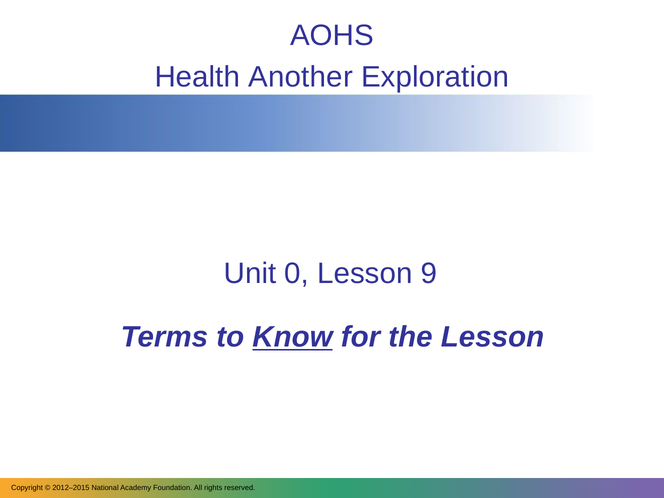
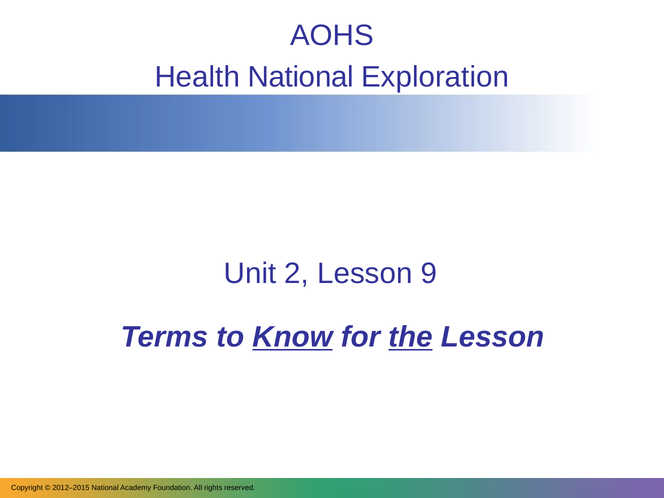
Health Another: Another -> National (301, 77)
0: 0 -> 2 (297, 273)
the underline: none -> present (410, 337)
